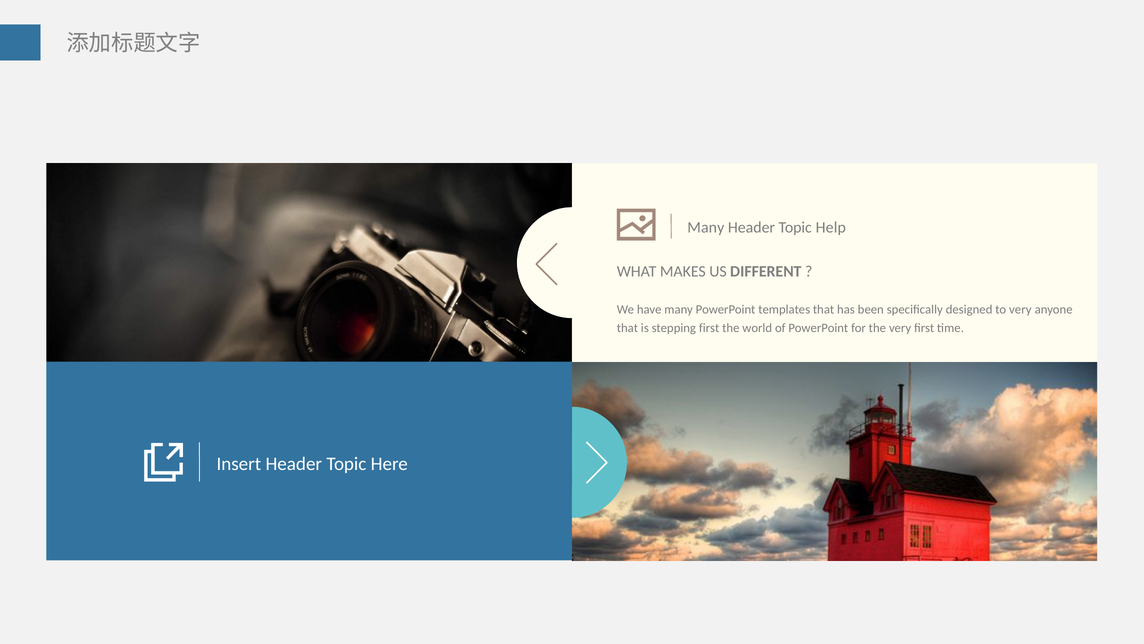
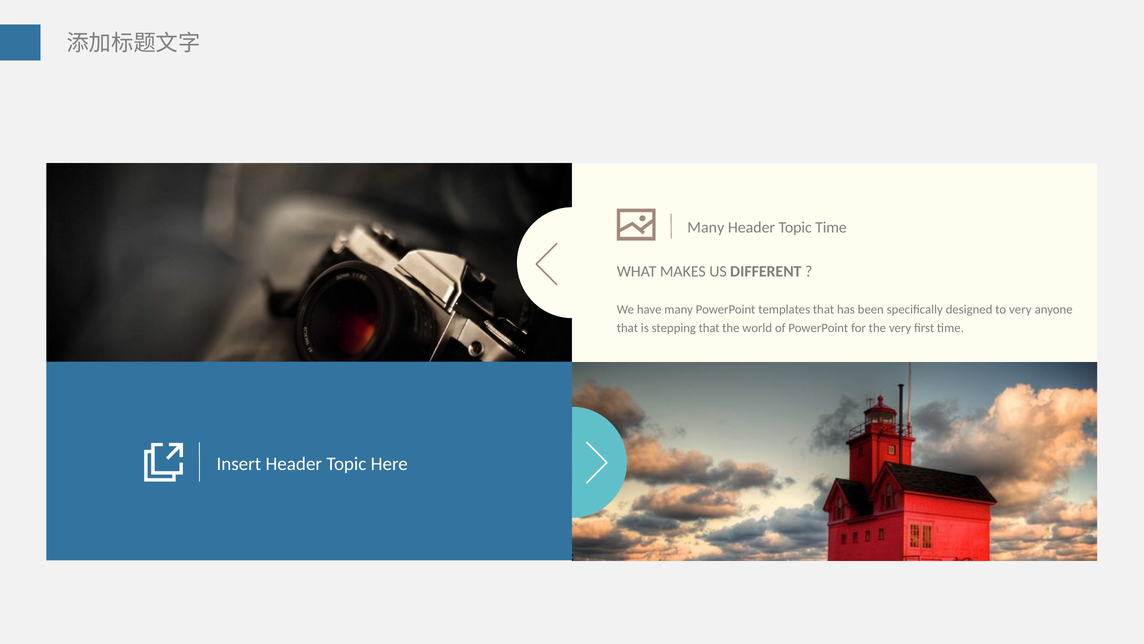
Topic Help: Help -> Time (831, 227)
stepping first: first -> that (709, 328)
